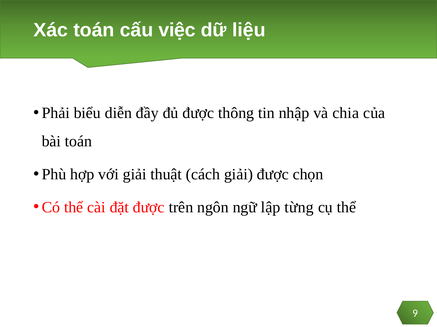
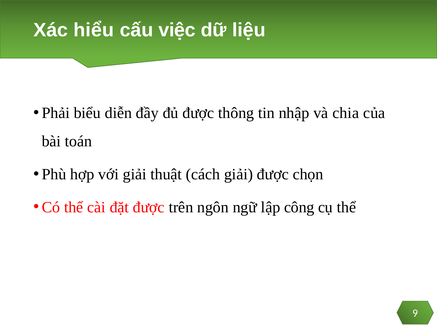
Xác toán: toán -> hiểu (94, 30)
từng: từng -> công (299, 208)
